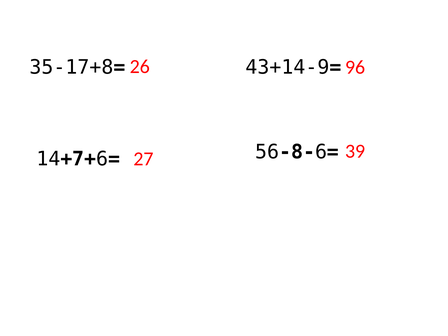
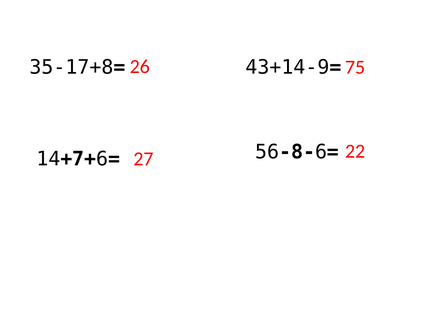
96: 96 -> 75 (355, 67)
39: 39 -> 22 (355, 151)
